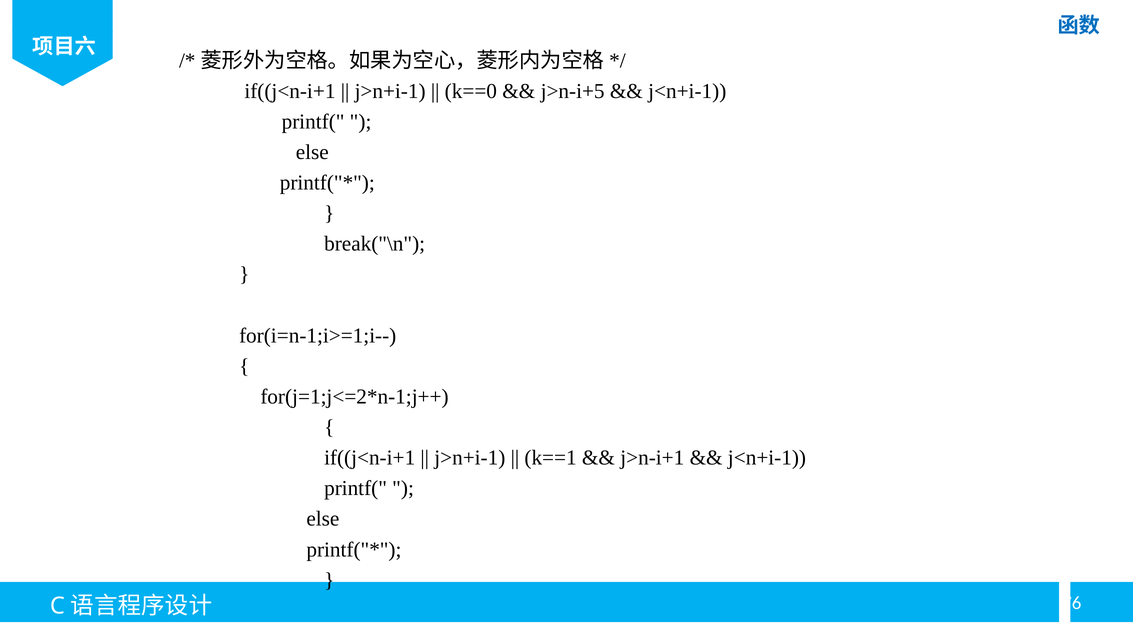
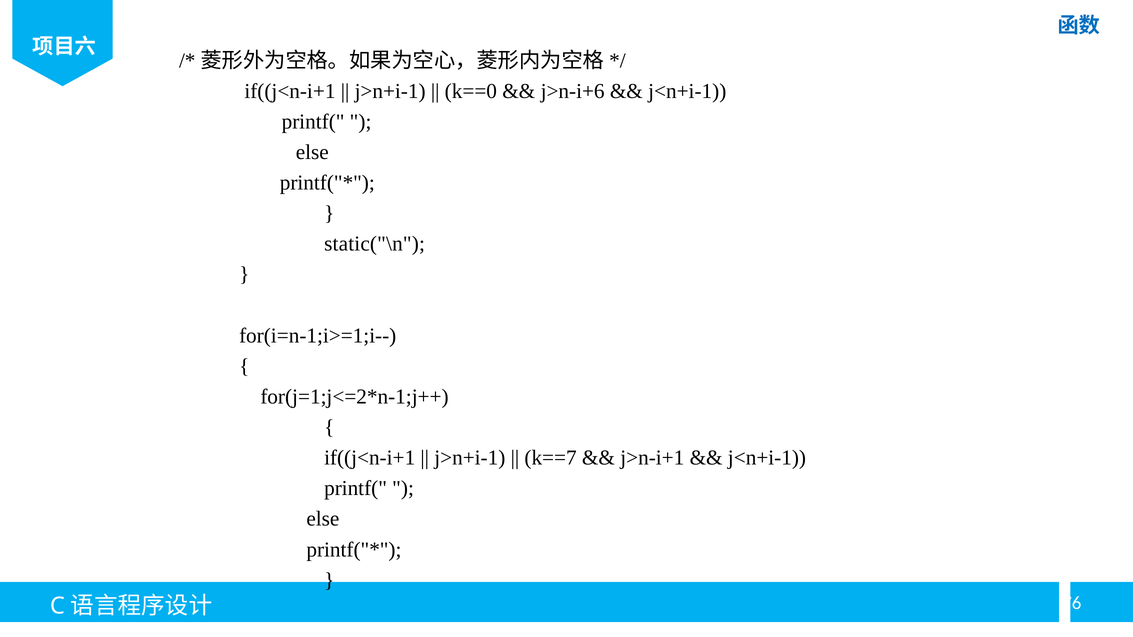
j>n-i+5: j>n-i+5 -> j>n-i+6 (573, 91)
break("\n: break("\n -> static("\n (375, 244)
k==1: k==1 -> k==7 (551, 458)
